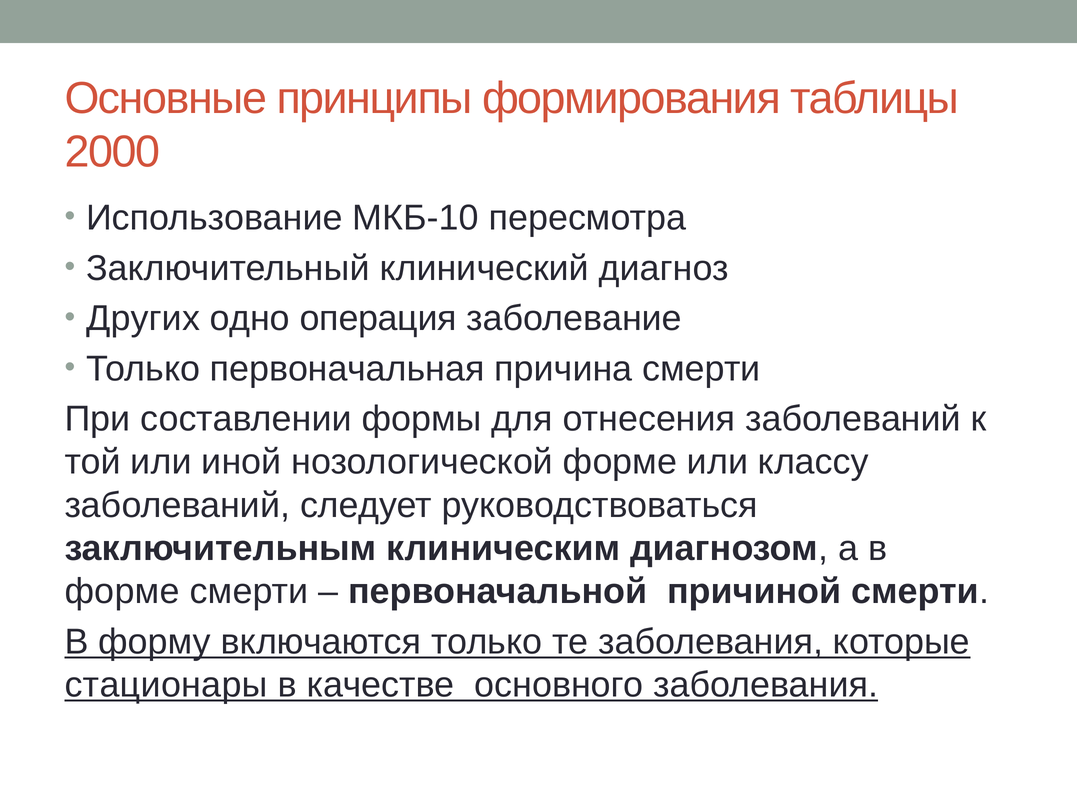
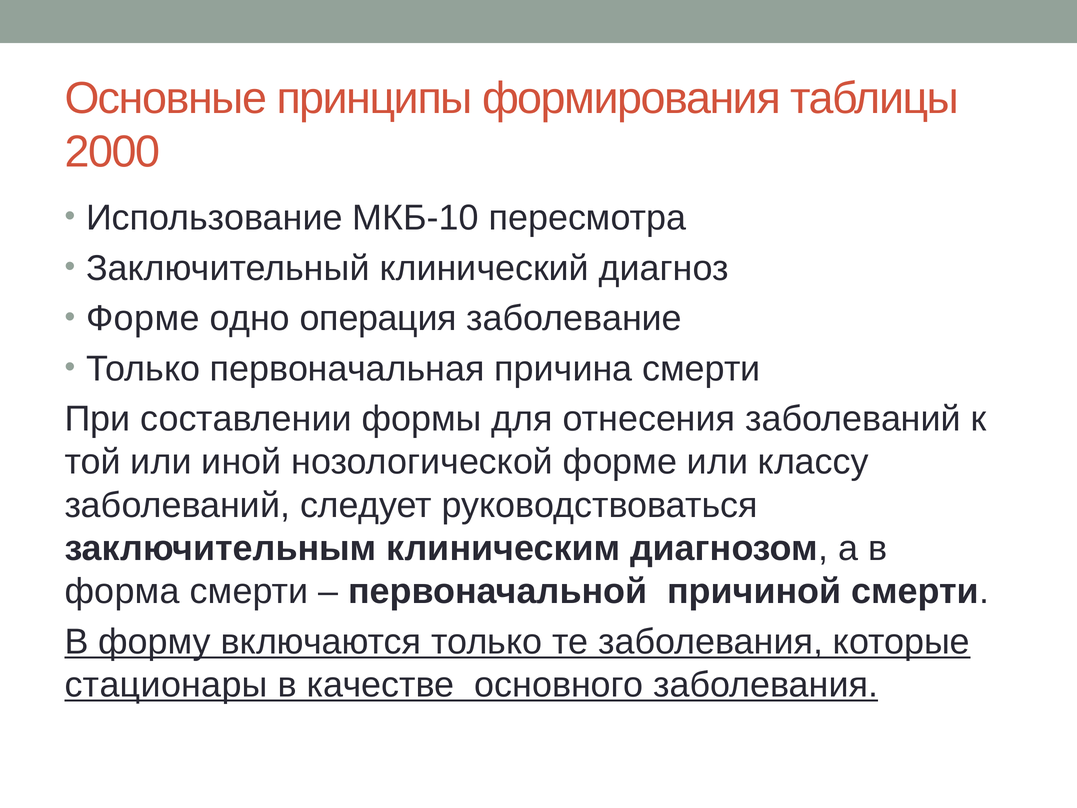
Других: Других -> Форме (143, 318)
форме: форме -> форма (122, 591)
